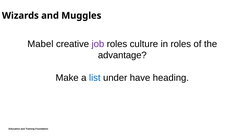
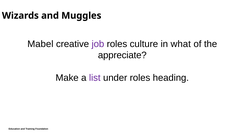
in roles: roles -> what (181, 44)
advantage: advantage -> appreciate (122, 55)
list colour: blue -> purple (95, 78)
under have: have -> roles (140, 78)
